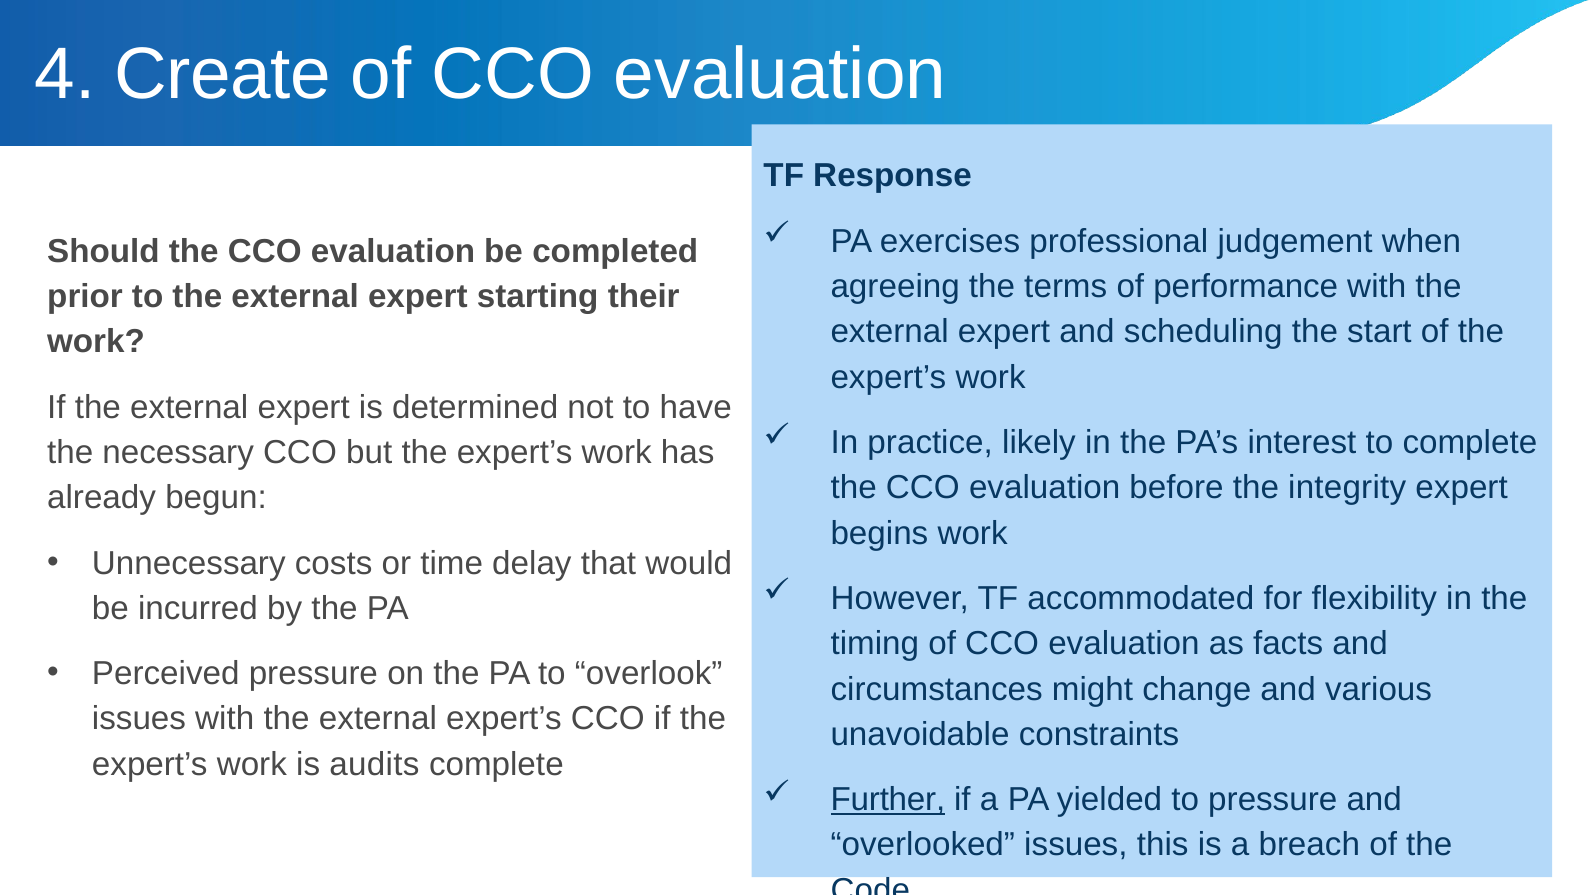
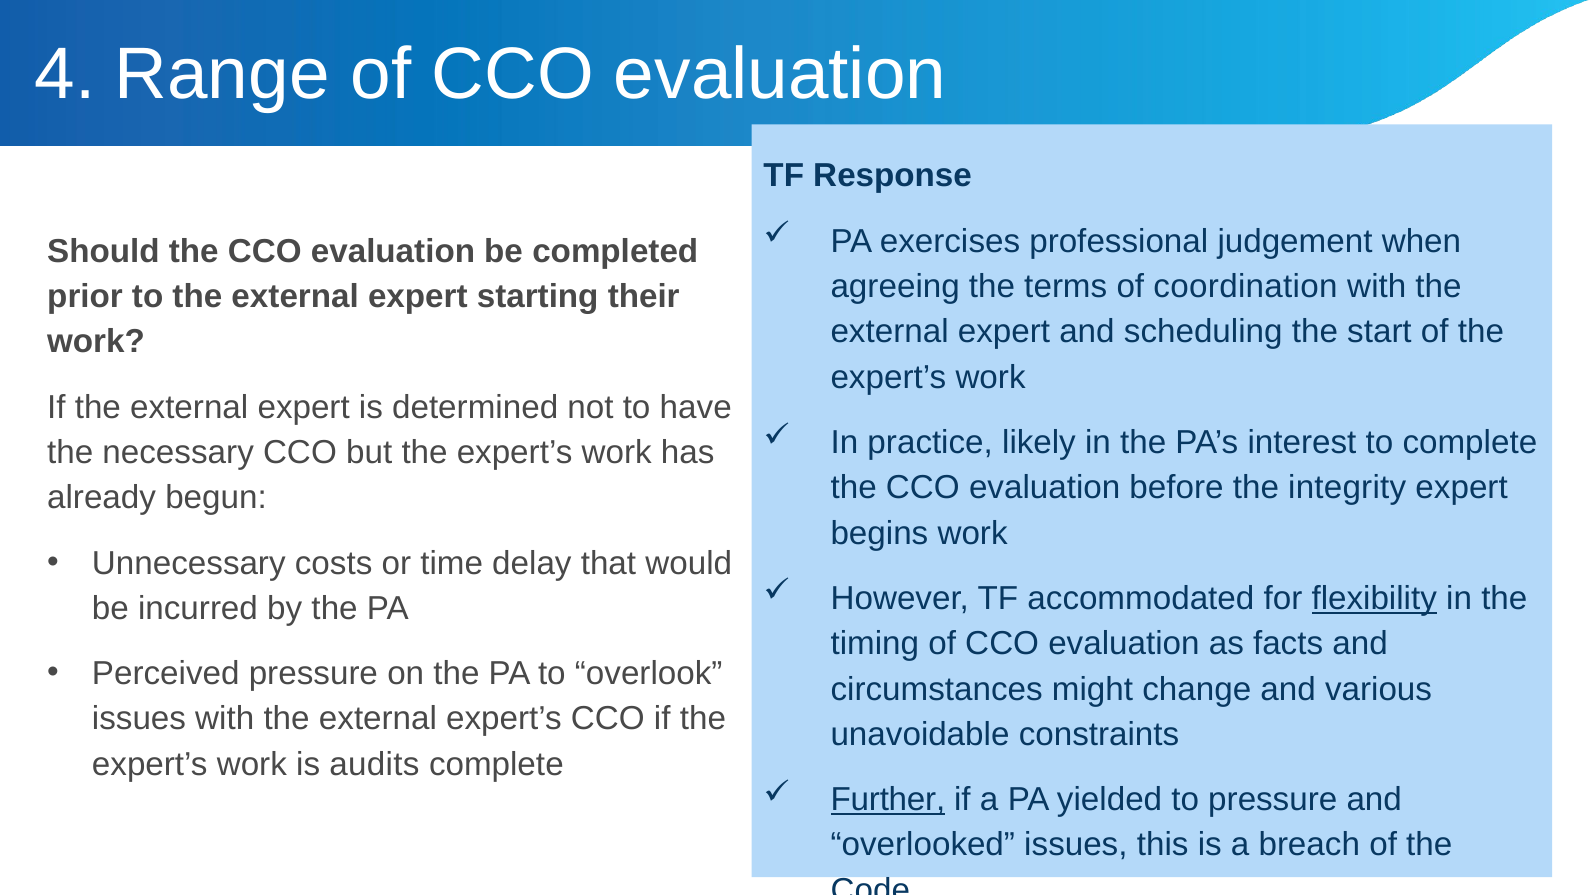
Create: Create -> Range (222, 75)
performance: performance -> coordination (1246, 287)
flexibility underline: none -> present (1374, 599)
